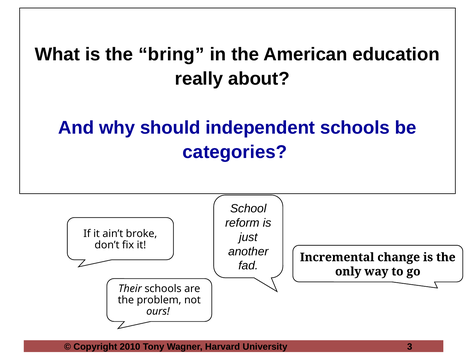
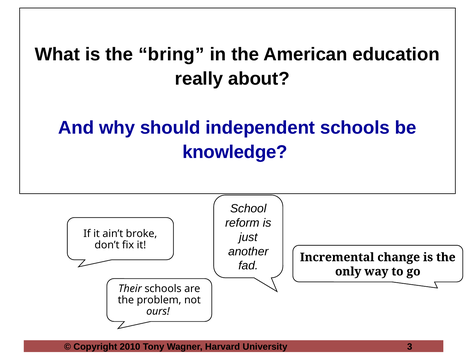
categories: categories -> knowledge (235, 152)
